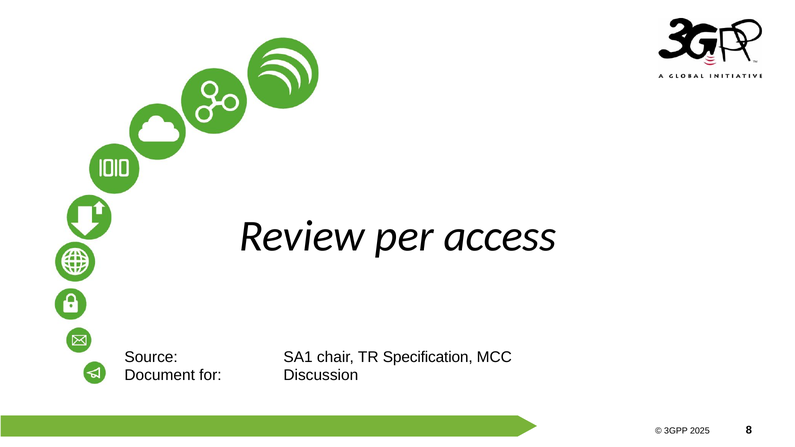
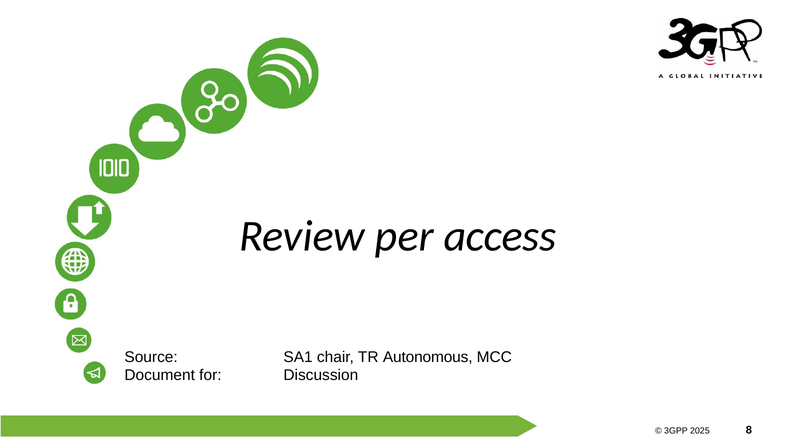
Specification: Specification -> Autonomous (428, 357)
